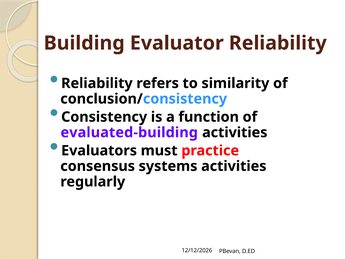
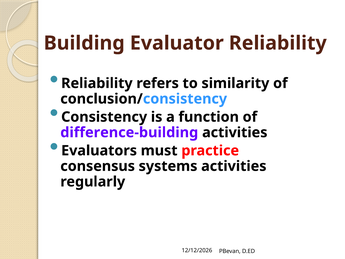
evaluated-building: evaluated-building -> difference-building (129, 132)
